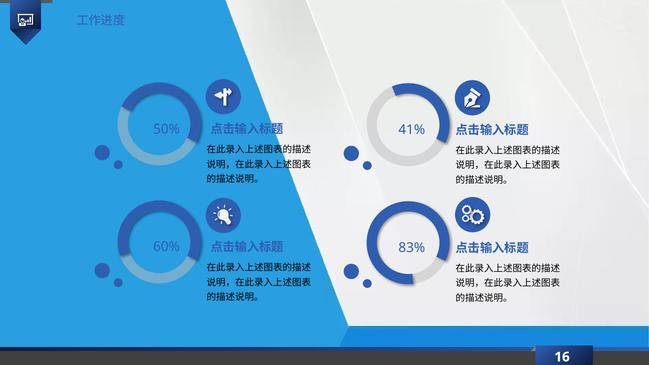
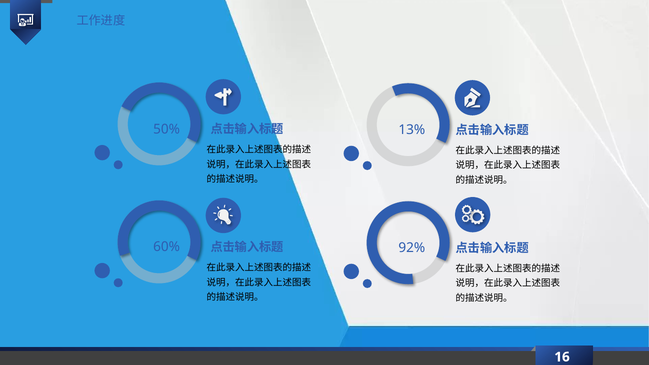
41%: 41% -> 13% (412, 130)
83%: 83% -> 92% (412, 248)
